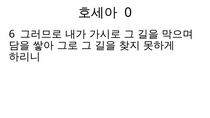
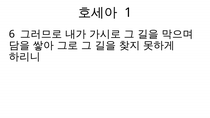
0: 0 -> 1 (128, 13)
